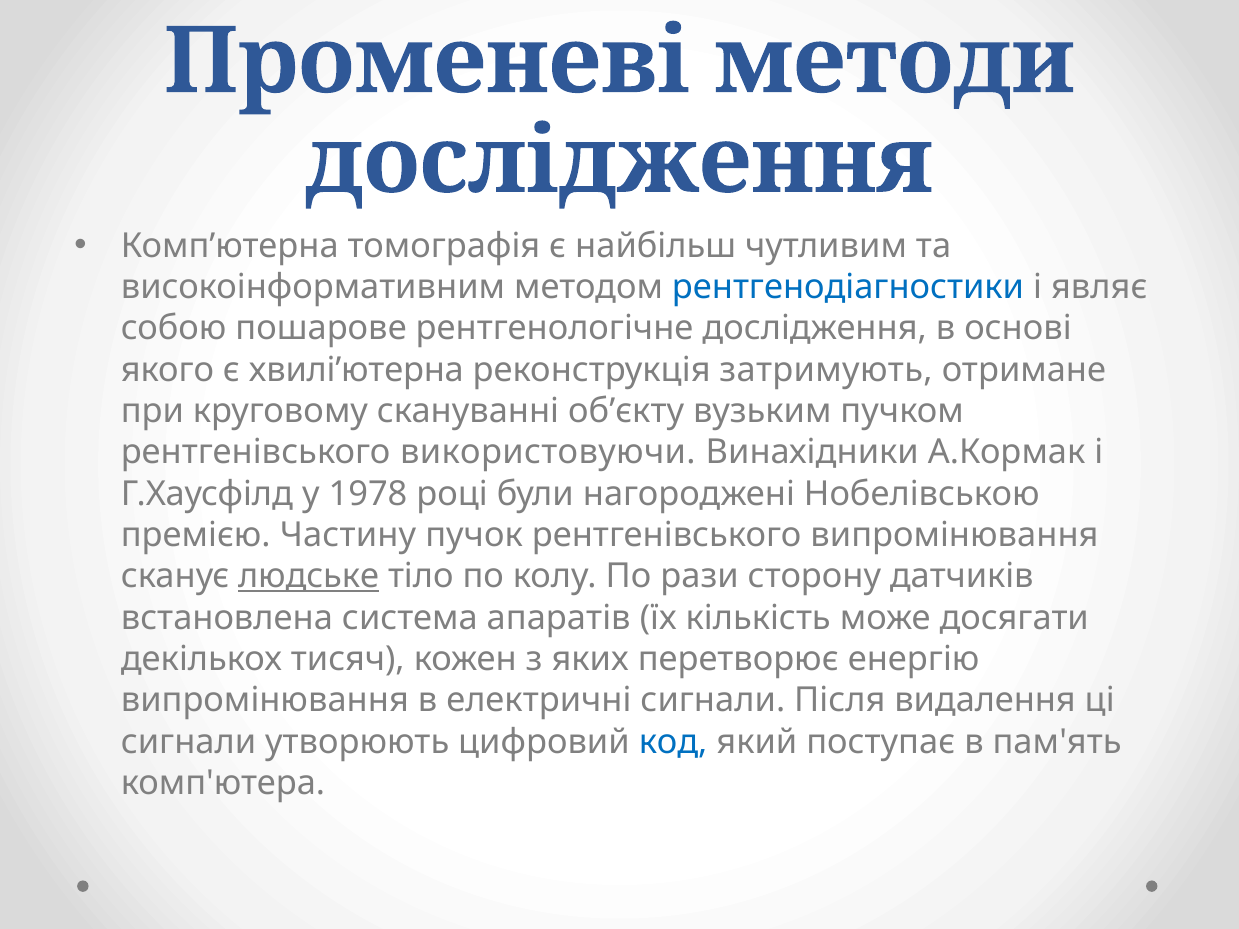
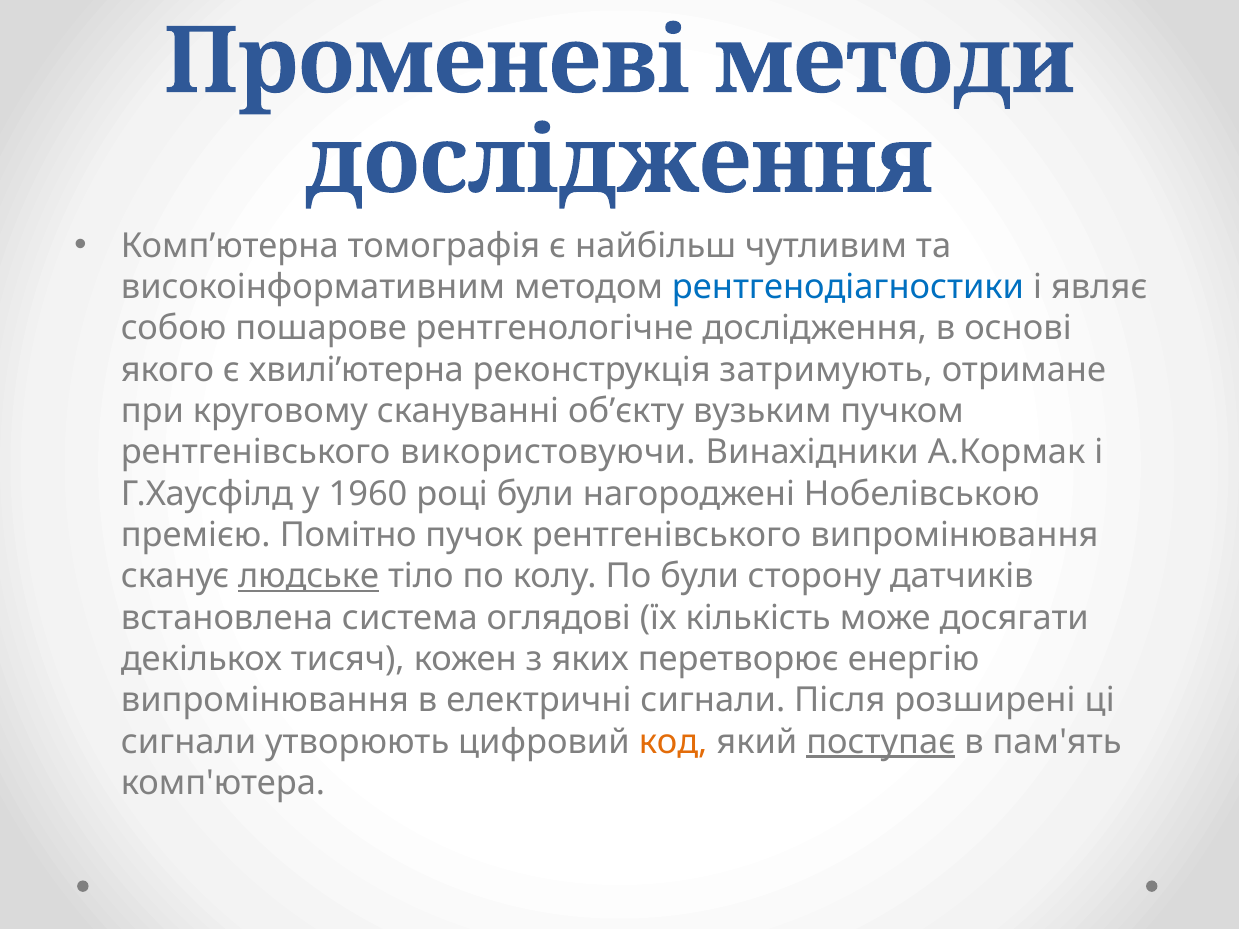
1978: 1978 -> 1960 (368, 494)
Частину: Частину -> Помітно (348, 535)
По рази: рази -> були (700, 577)
апаратів: апаратів -> оглядові (559, 618)
видалення: видалення -> розширені (985, 701)
код colour: blue -> orange (673, 742)
поступає underline: none -> present (881, 742)
